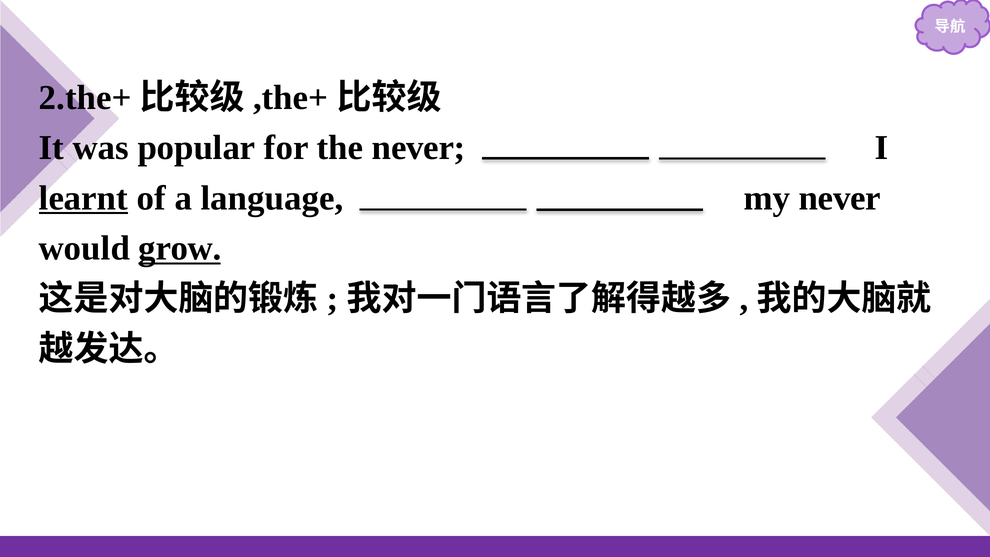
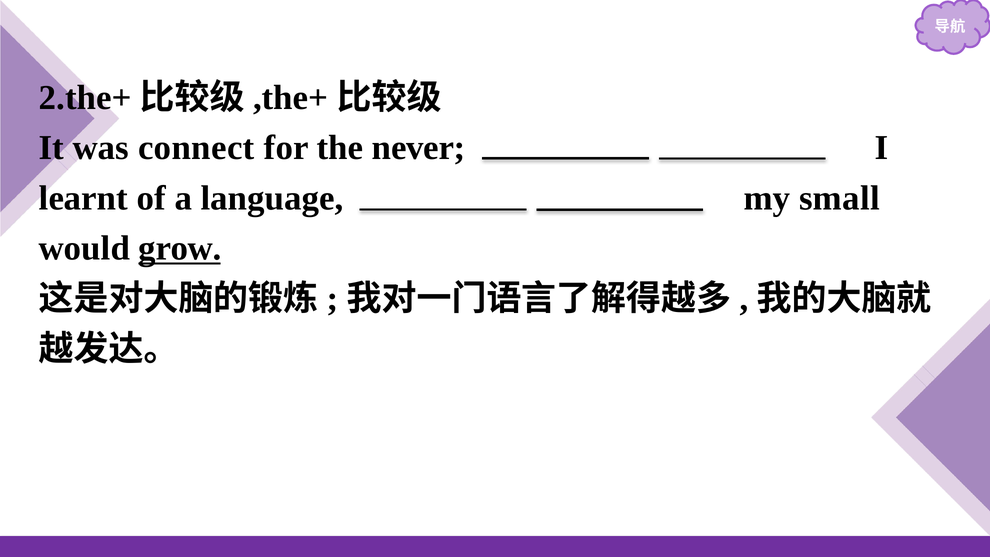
popular: popular -> connect (196, 148)
learnt underline: present -> none (83, 198)
my never: never -> small (840, 198)
